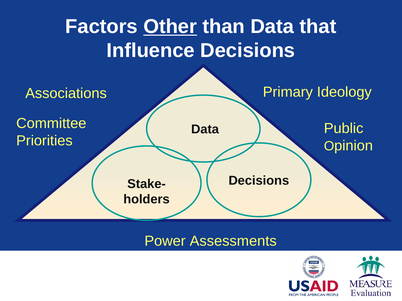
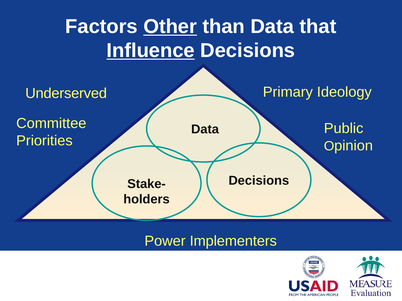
Influence underline: none -> present (151, 51)
Associations: Associations -> Underserved (66, 94)
Assessments: Assessments -> Implementers (233, 241)
